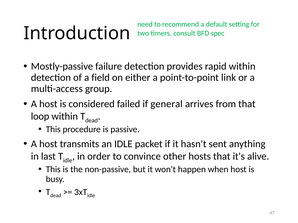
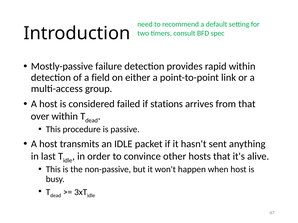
general: general -> stations (167, 104)
loop: loop -> over (40, 117)
